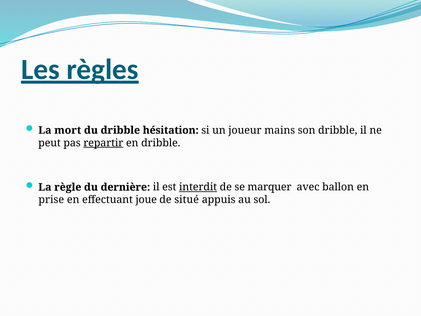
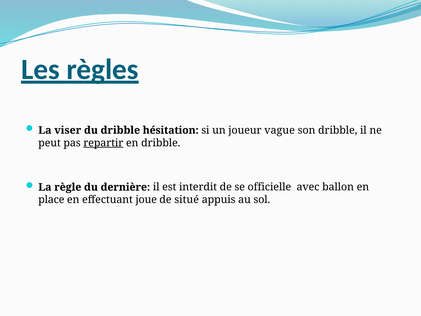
mort: mort -> viser (68, 130)
mains: mains -> vague (280, 130)
interdit underline: present -> none (198, 187)
marquer: marquer -> officielle (269, 187)
prise: prise -> place (51, 200)
